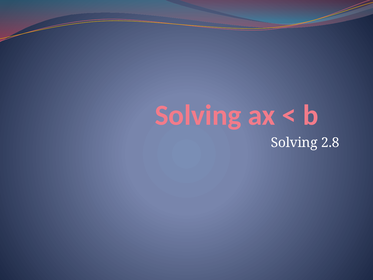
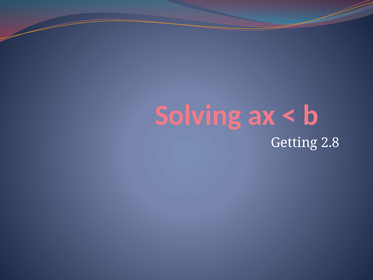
Solving: Solving -> Getting (294, 143)
